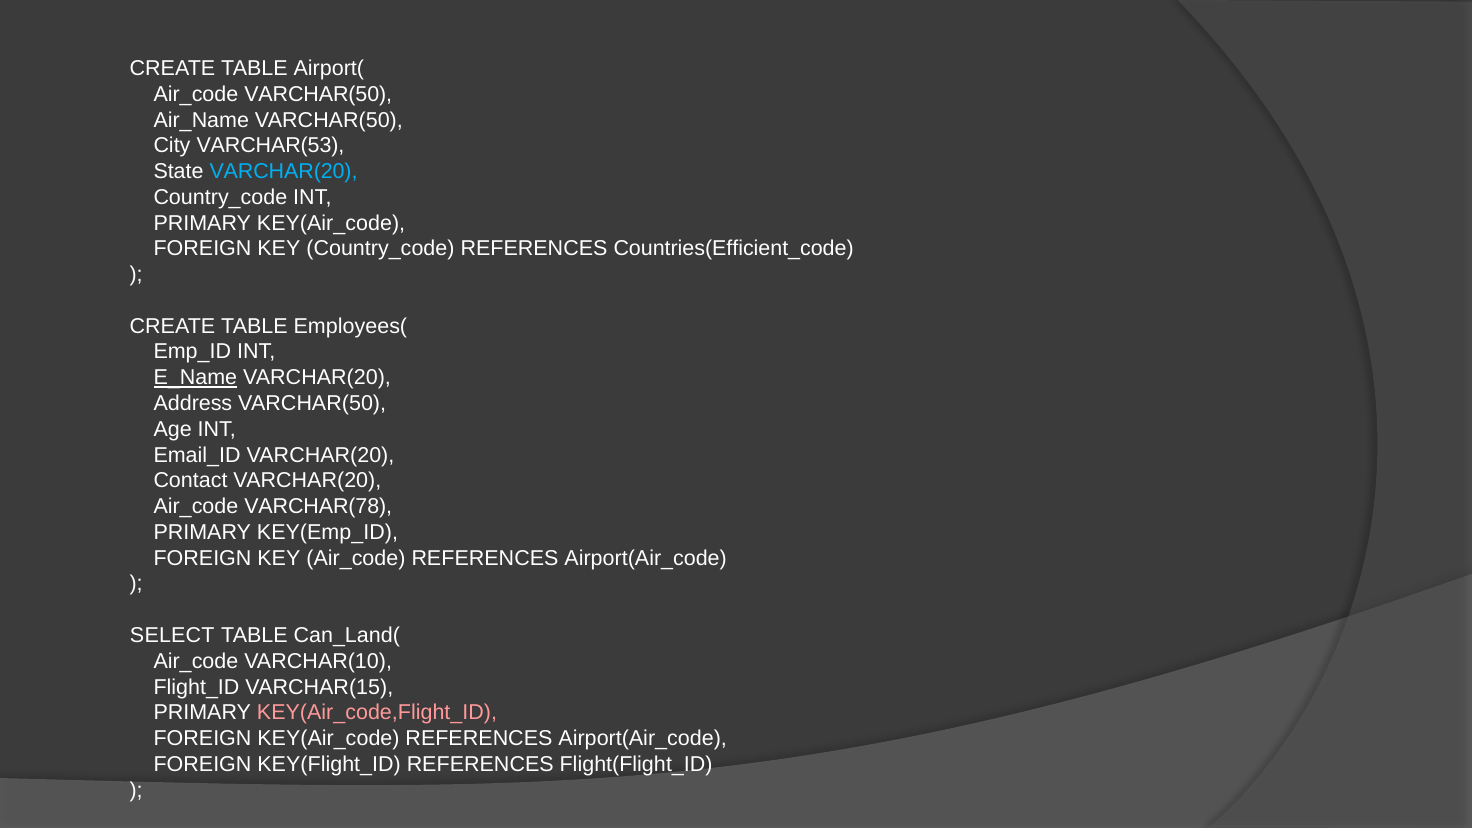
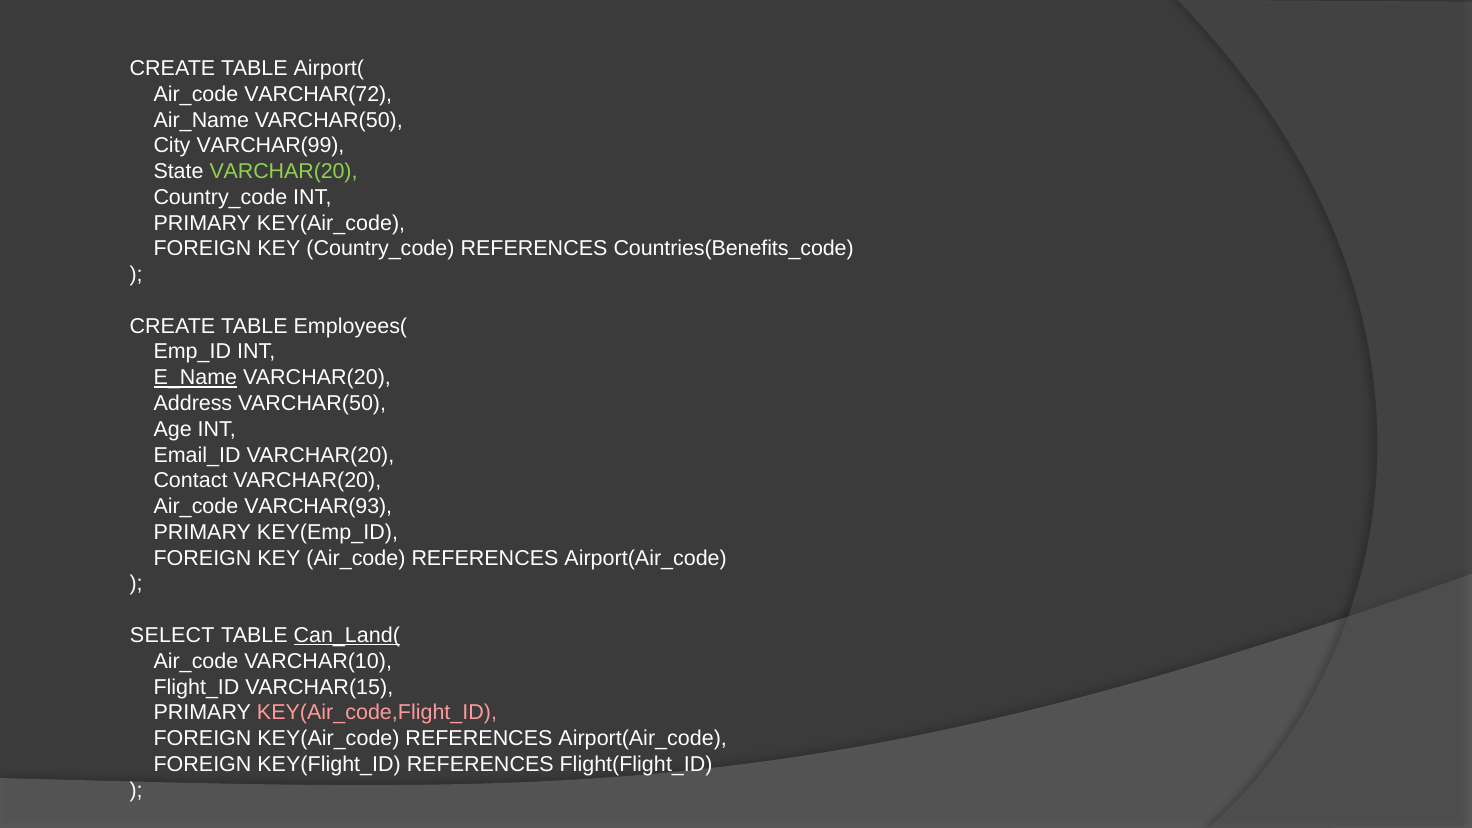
Air_code VARCHAR(50: VARCHAR(50 -> VARCHAR(72 (318, 94)
VARCHAR(53: VARCHAR(53 -> VARCHAR(99 (270, 146)
VARCHAR(20 colour: light blue -> light green (284, 171)
Countries(Efficient_code: Countries(Efficient_code -> Countries(Benefits_code (734, 249)
VARCHAR(78: VARCHAR(78 -> VARCHAR(93 (318, 507)
Can_Land( underline: none -> present (347, 635)
